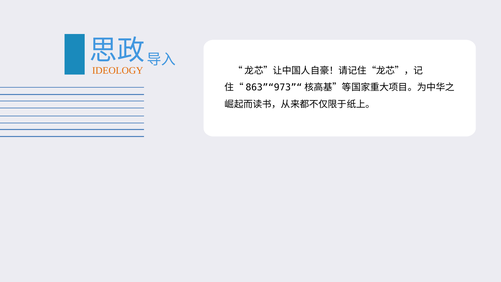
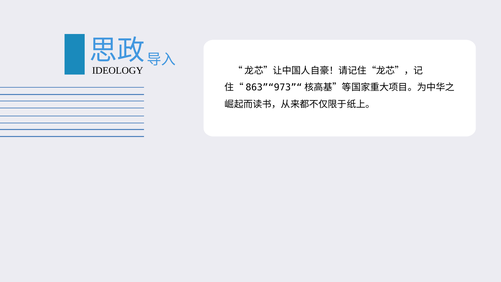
IDEOLOGY colour: orange -> black (118, 71)
